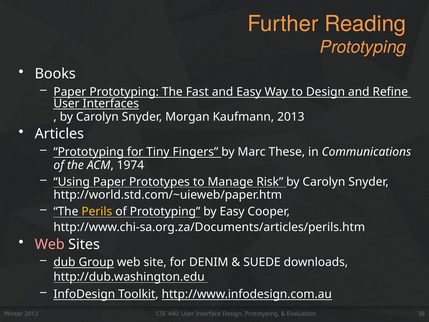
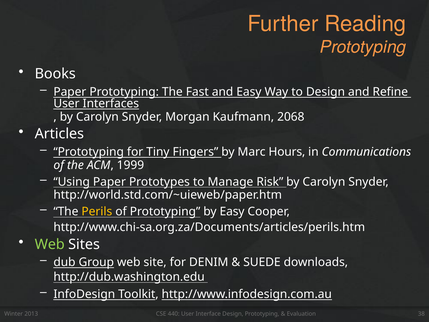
Kaufmann 2013: 2013 -> 2068 (291, 117)
These: These -> Hours (287, 152)
1974: 1974 -> 1999 (130, 165)
Web colour: pink -> light green (50, 244)
